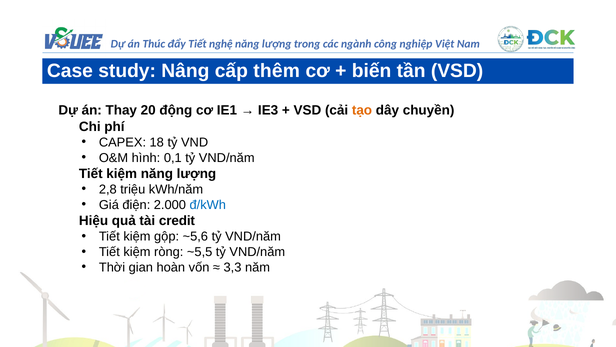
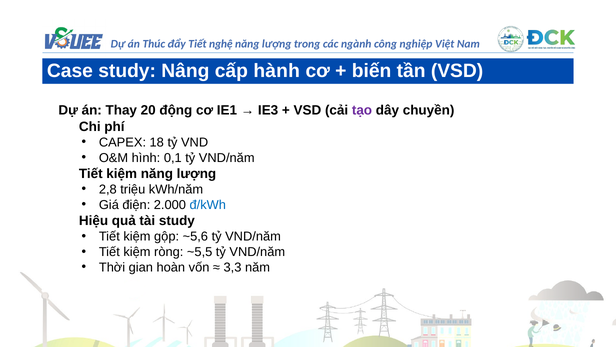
thêm: thêm -> hành (277, 71)
tạo colour: orange -> purple (362, 110)
tài credit: credit -> study (177, 220)
